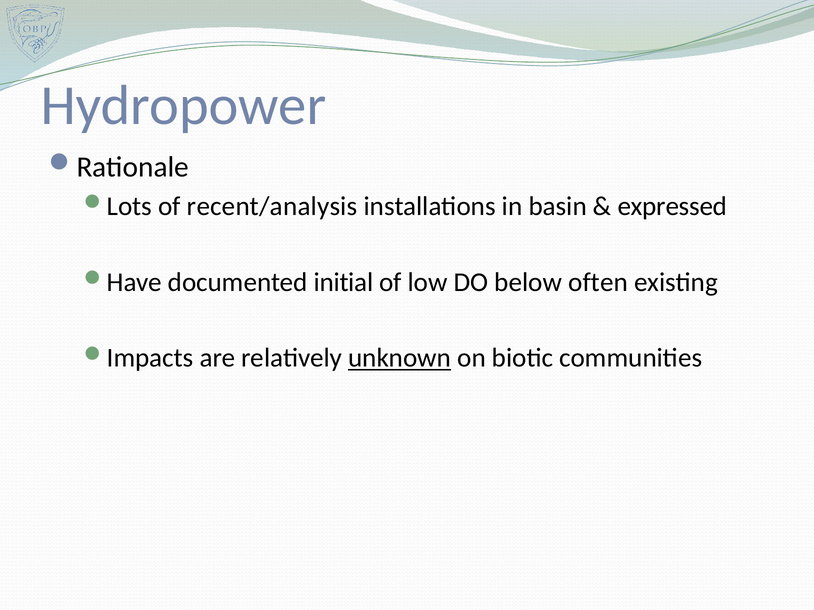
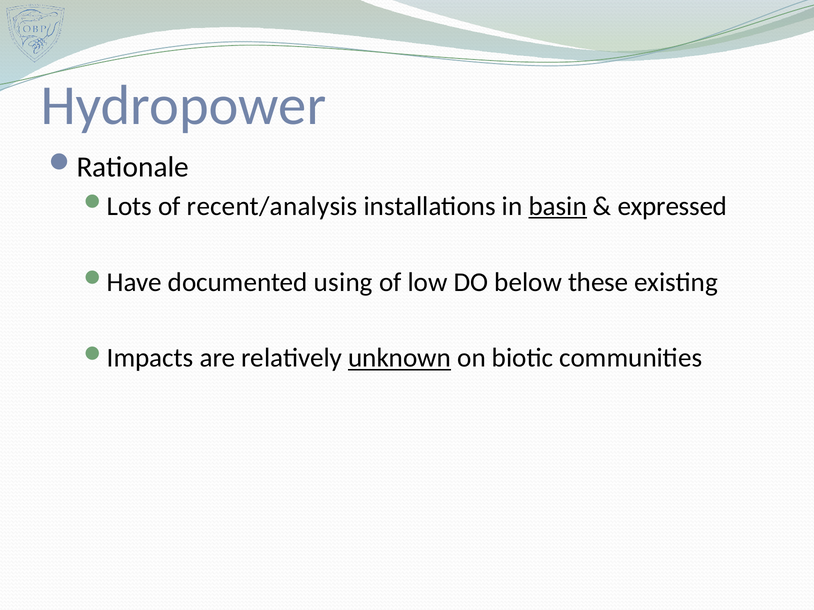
basin underline: none -> present (558, 206)
initial: initial -> using (343, 282)
often: often -> these (598, 282)
